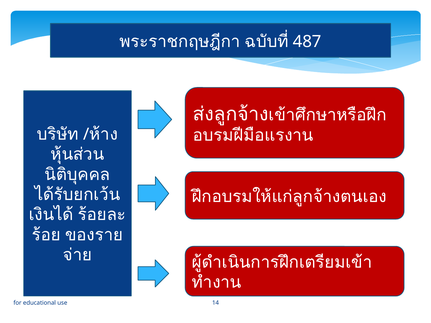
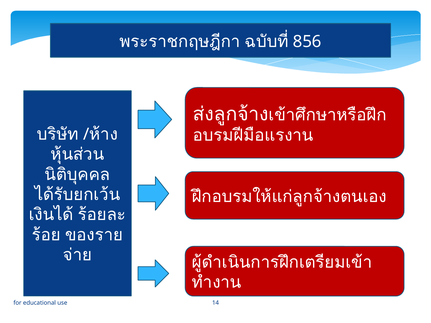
487: 487 -> 856 (307, 42)
